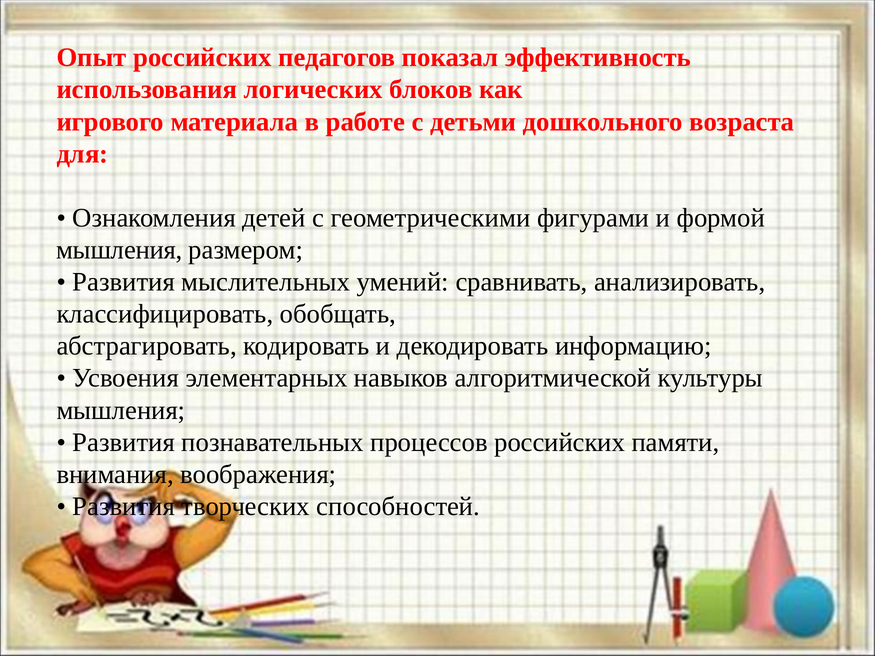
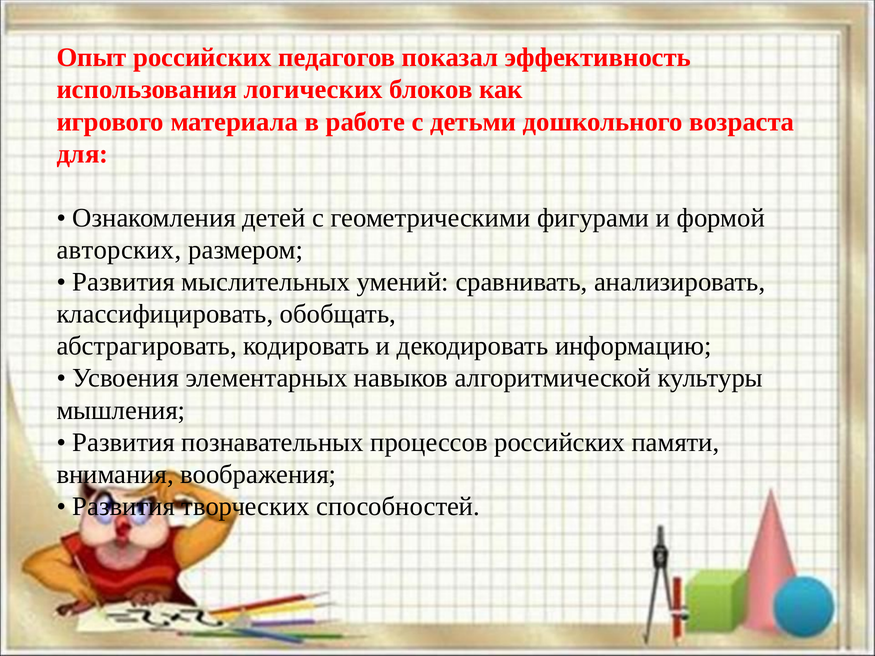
мышления: мышления -> авторских (119, 250)
